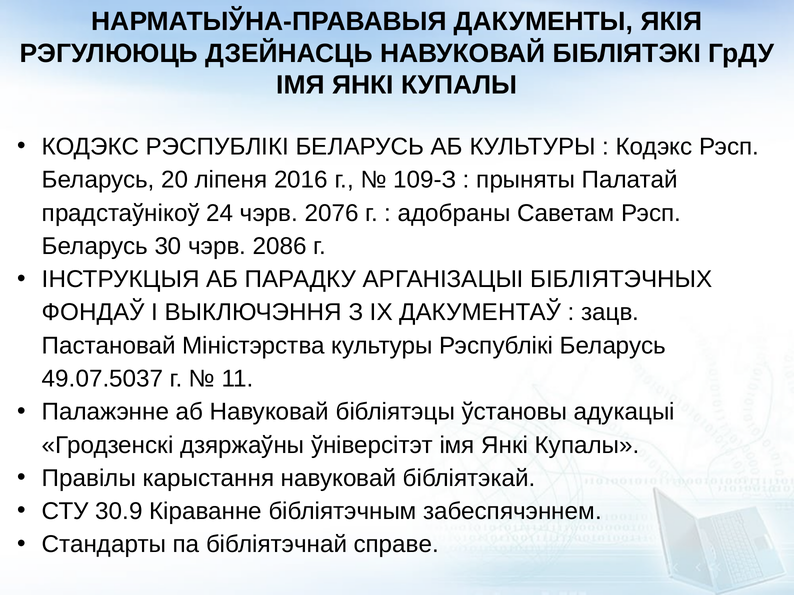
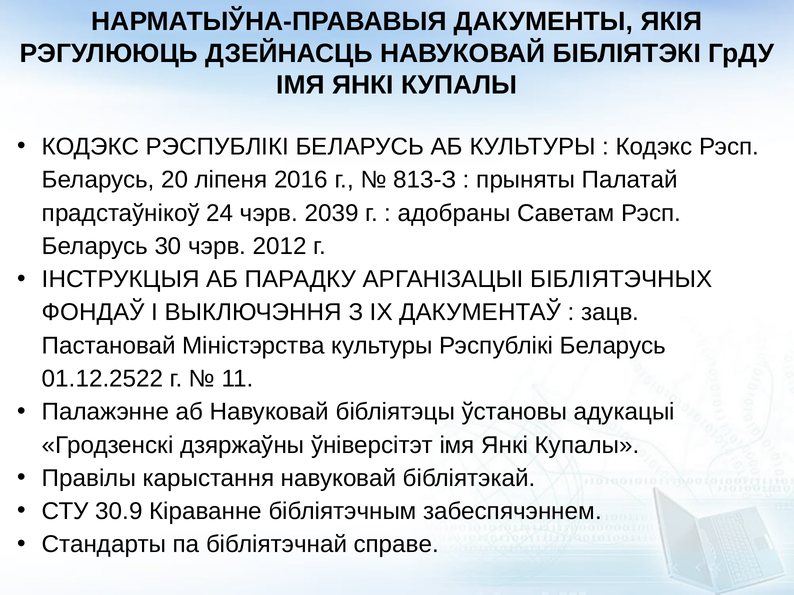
109-З: 109-З -> 813-З (425, 180)
2076: 2076 -> 2039 (332, 213)
2086: 2086 -> 2012 (280, 246)
49.07.5037: 49.07.5037 -> 01.12.2522 (103, 379)
